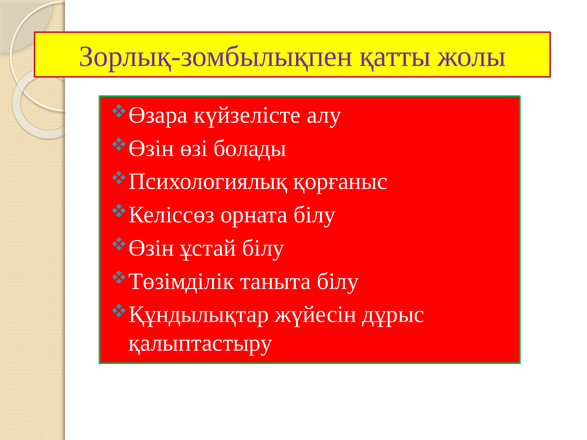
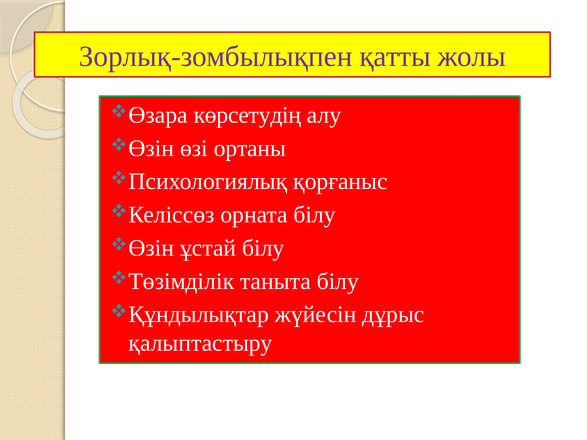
күйзелісте: күйзелісте -> көрсетудің (247, 115)
болады: болады -> ортаны (250, 148)
